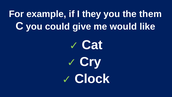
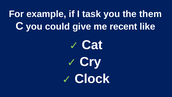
they: they -> task (92, 14)
would: would -> recent (123, 27)
